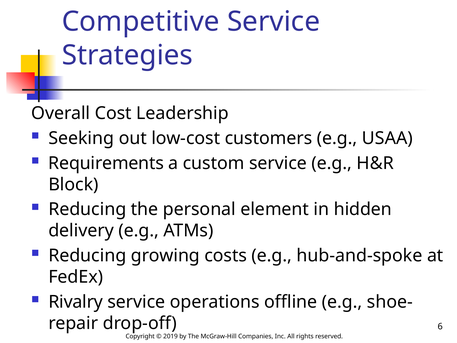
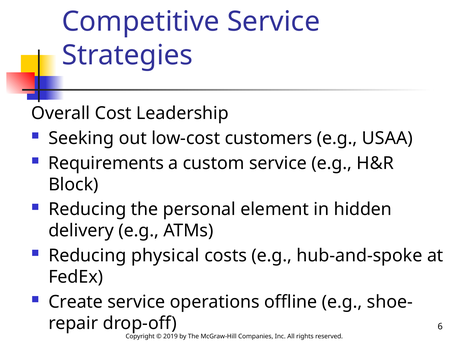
growing: growing -> physical (165, 256)
Rivalry: Rivalry -> Create (76, 302)
